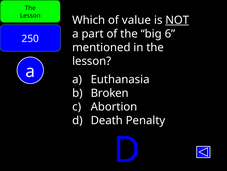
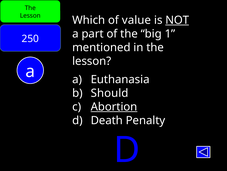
6: 6 -> 1 (170, 34)
Broken: Broken -> Should (110, 93)
Abortion underline: none -> present (114, 106)
